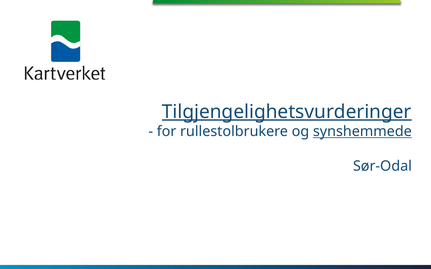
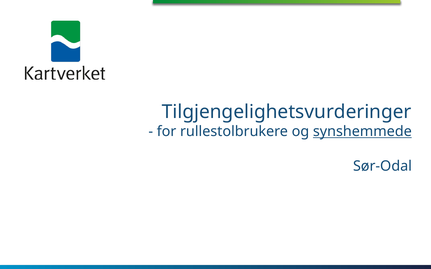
Tilgjengelighetsvurderinger underline: present -> none (287, 112)
